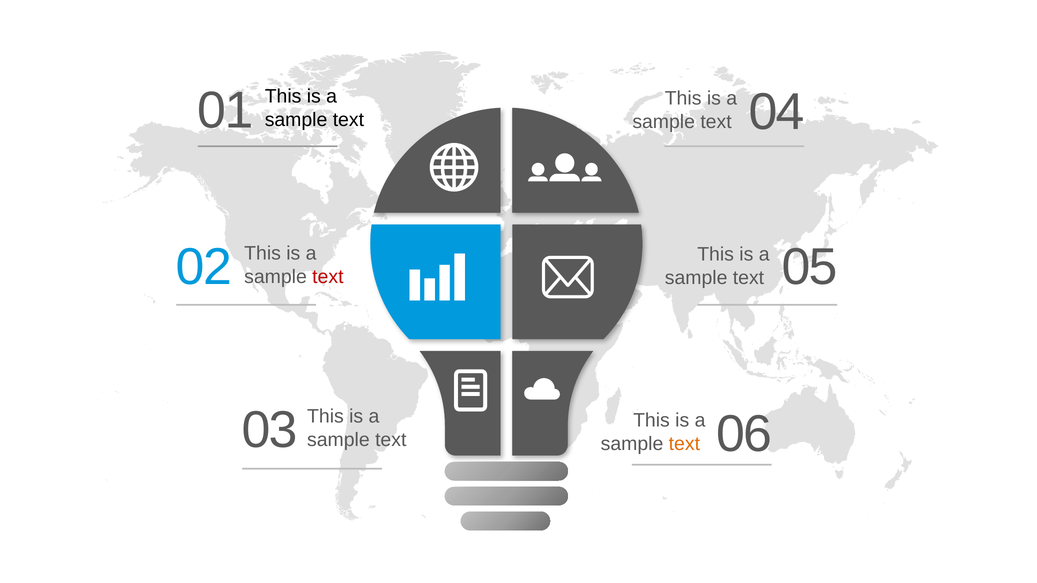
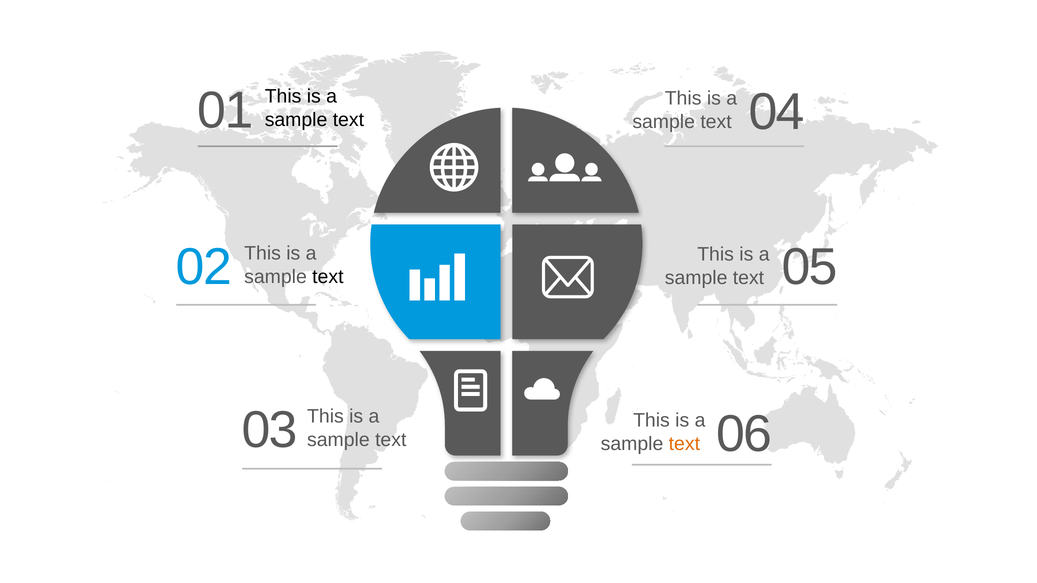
text colour: red -> black (328, 277)
